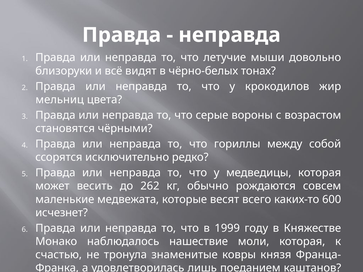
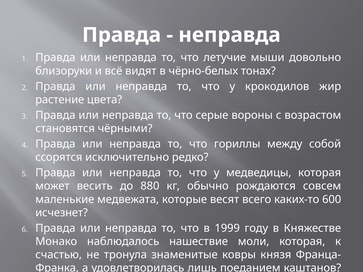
мельниц: мельниц -> растение (60, 100)
262: 262 -> 880 (150, 186)
